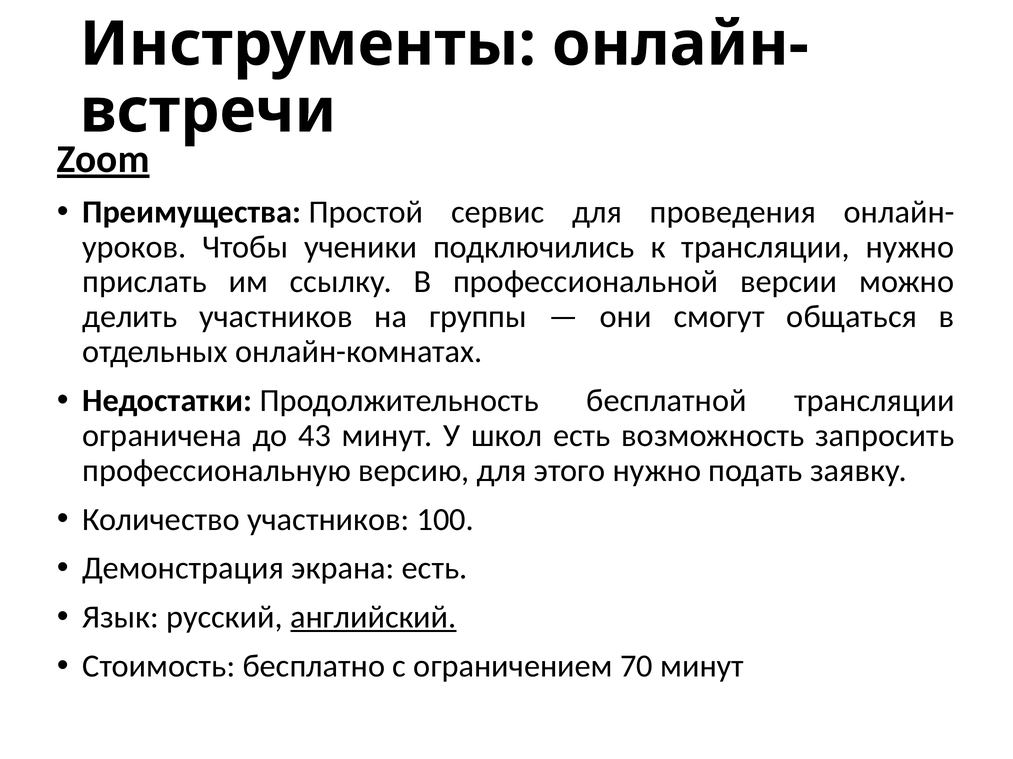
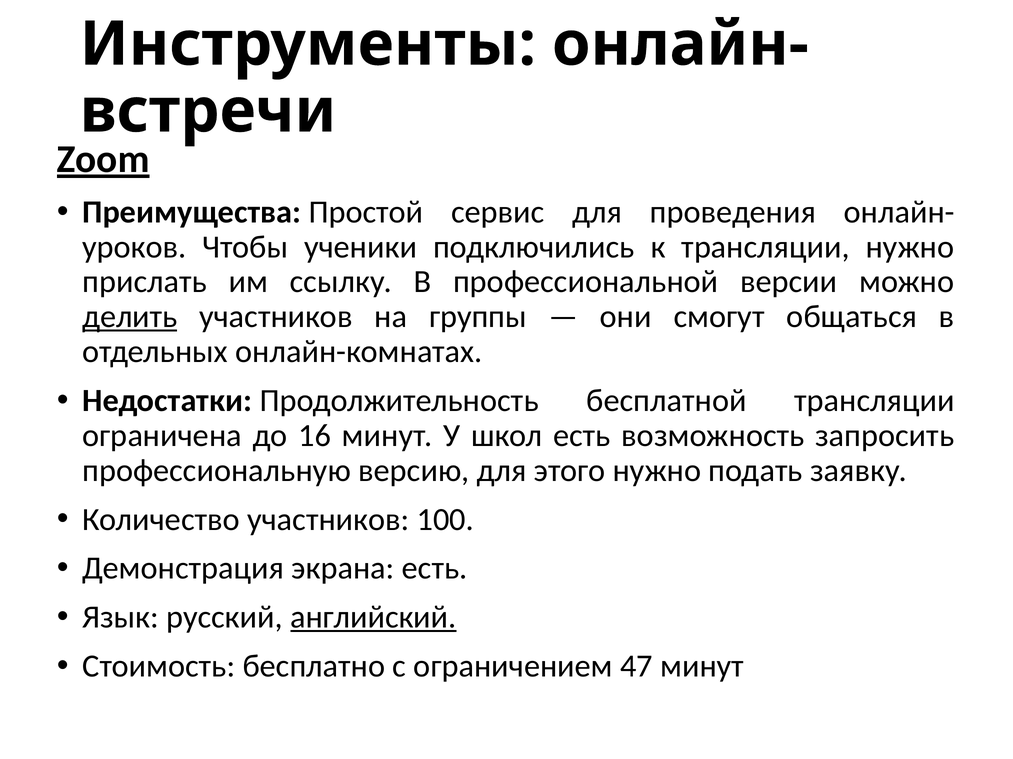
делить underline: none -> present (130, 317)
43: 43 -> 16 (315, 436)
70: 70 -> 47 (636, 667)
